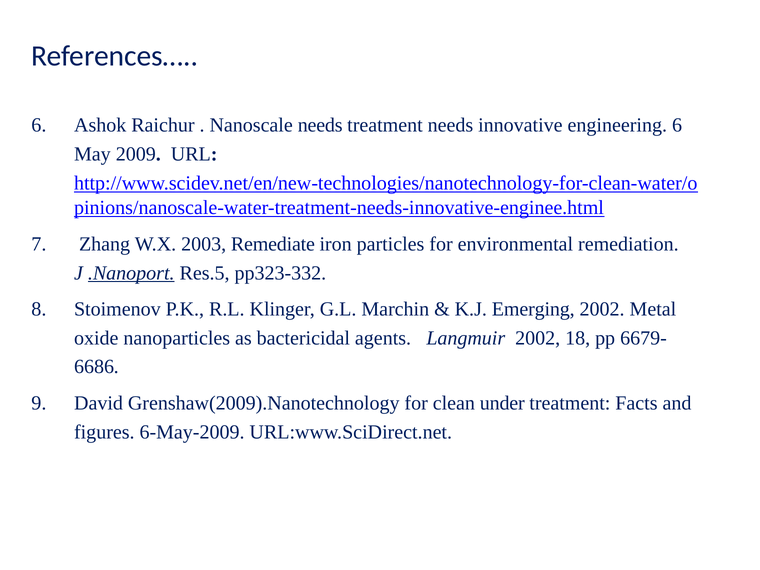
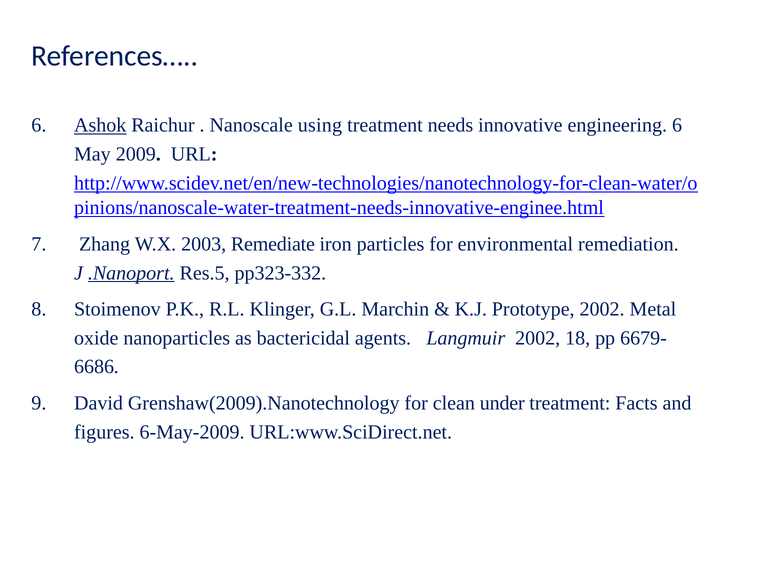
Ashok underline: none -> present (100, 125)
Nanoscale needs: needs -> using (320, 125)
Emerging: Emerging -> Prototype (533, 309)
